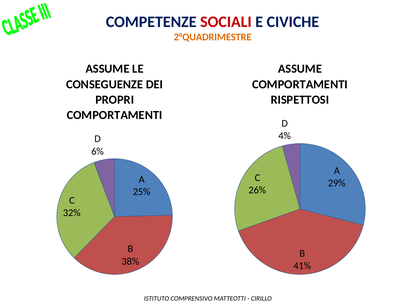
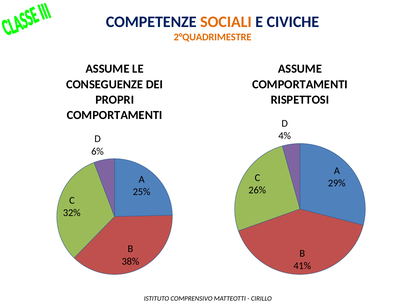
SOCIALI colour: red -> orange (226, 22)
